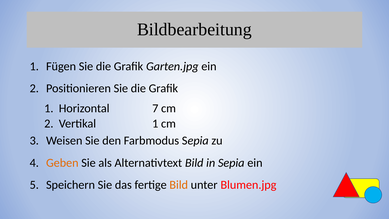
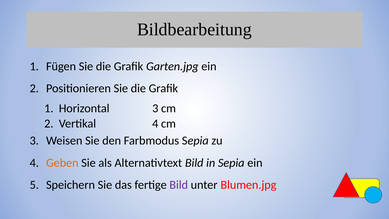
Horizontal 7: 7 -> 3 (155, 108)
Vertikal 1: 1 -> 4 (155, 123)
Bild colour: orange -> purple (179, 185)
